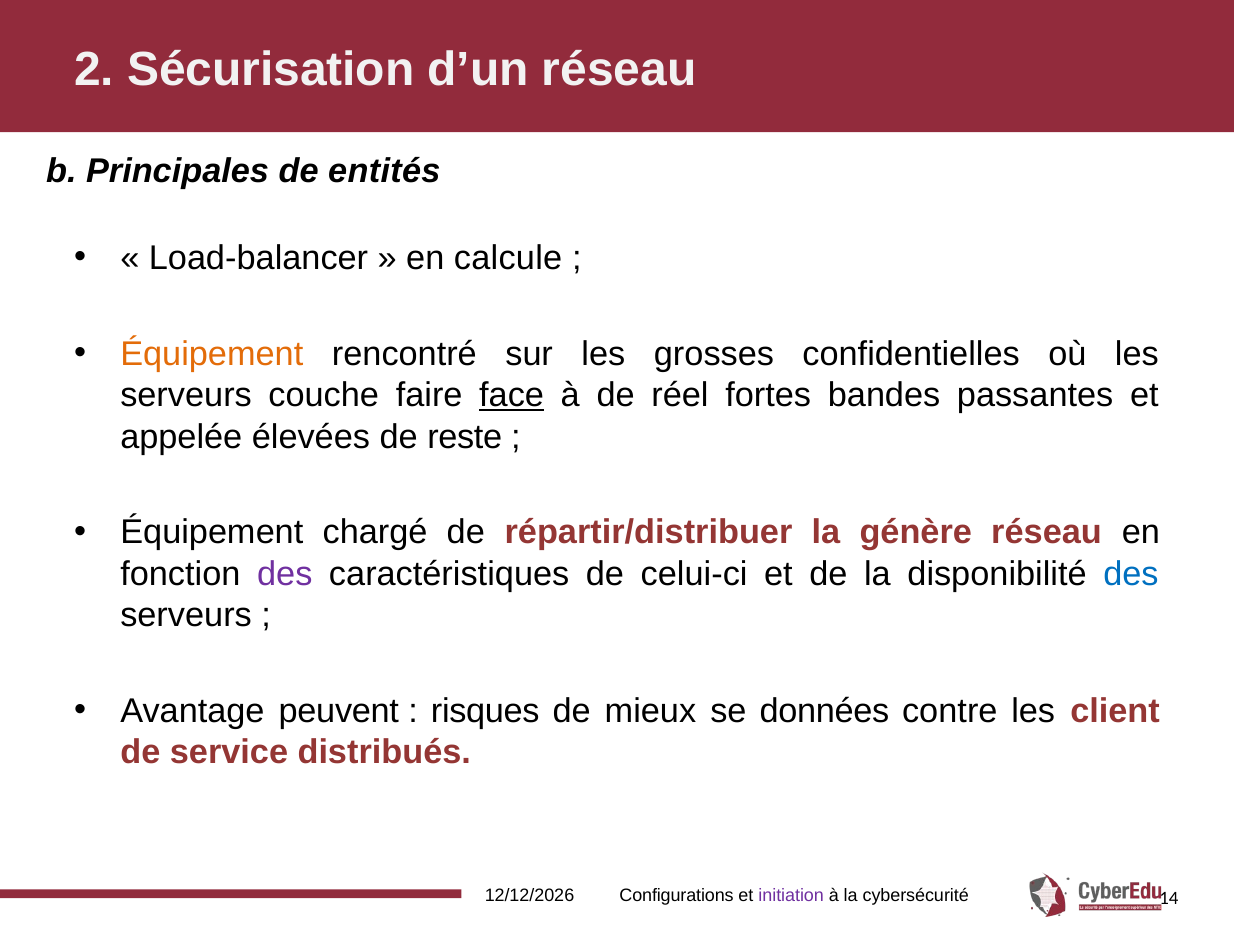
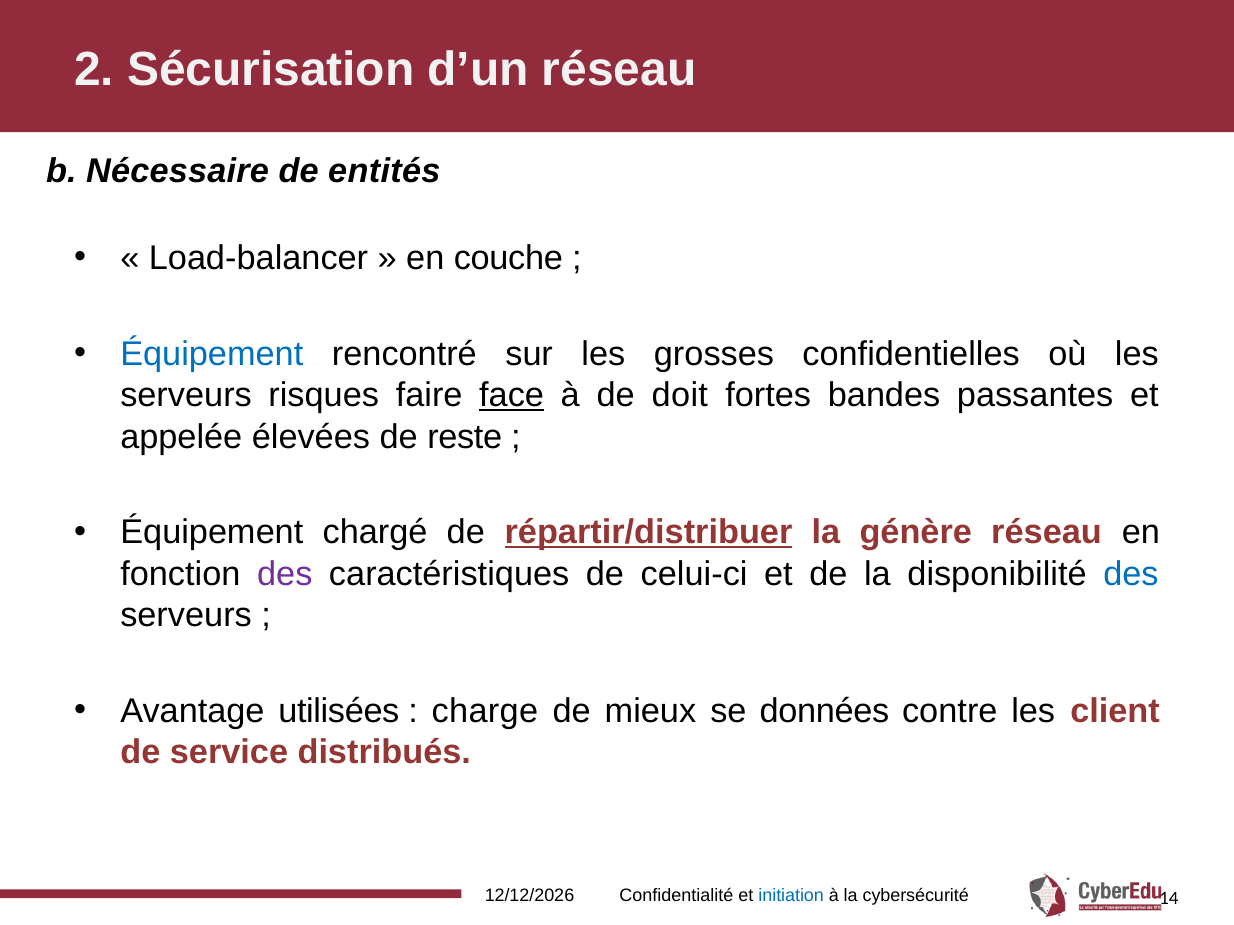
Principales: Principales -> Nécessaire (177, 171)
calcule: calcule -> couche (508, 259)
Équipement colour: orange -> blue (212, 355)
couche: couche -> risques (324, 396)
réel: réel -> doit (680, 396)
répartir/distribuer underline: none -> present (648, 533)
peuvent: peuvent -> utilisées (339, 711)
risques: risques -> charge (485, 711)
Configurations: Configurations -> Confidentialité (676, 896)
initiation colour: purple -> blue (791, 896)
